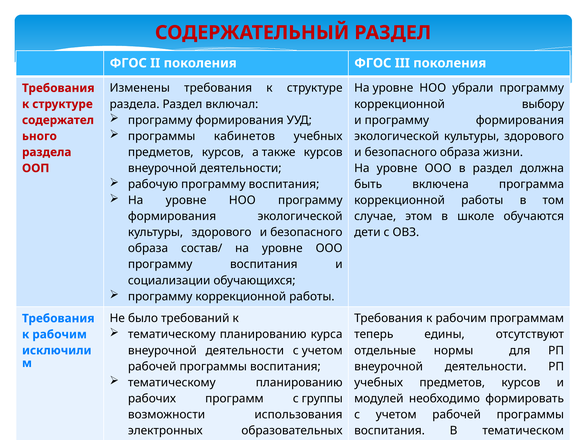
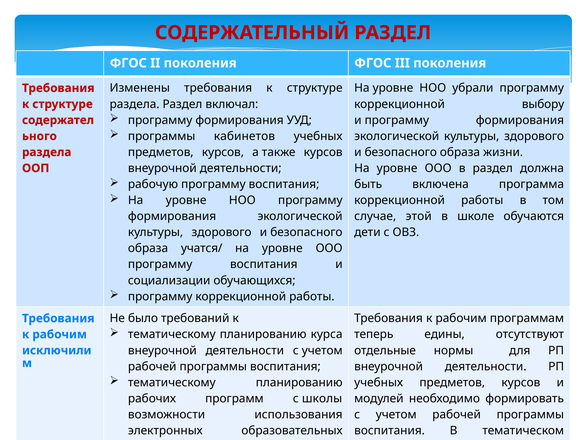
этом: этом -> этой (419, 216)
состав/: состав/ -> учатся/ (202, 248)
группы: группы -> школы (322, 398)
